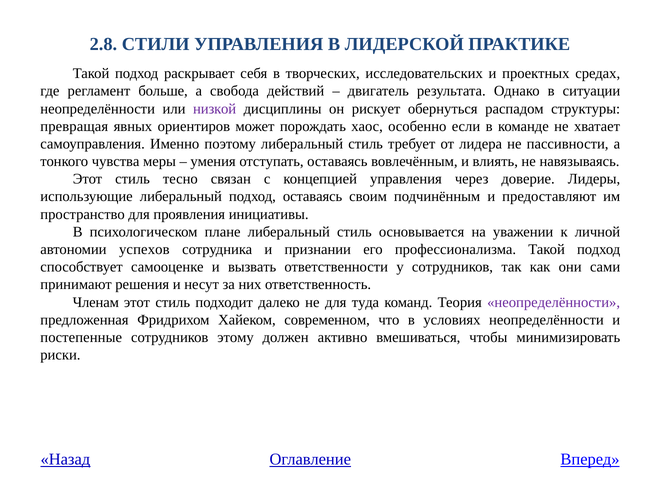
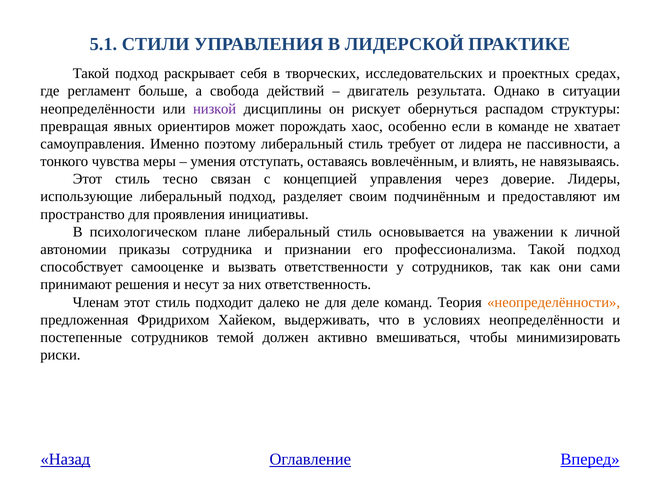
2.8: 2.8 -> 5.1 (103, 44)
подход оставаясь: оставаясь -> разделяет (313, 197)
успехов: успехов -> приказы (144, 249)
туда: туда -> деле (365, 302)
неопределённости colour: purple -> orange (554, 302)
современном: современном -> выдерживать (327, 320)
этому: этому -> темой (236, 337)
